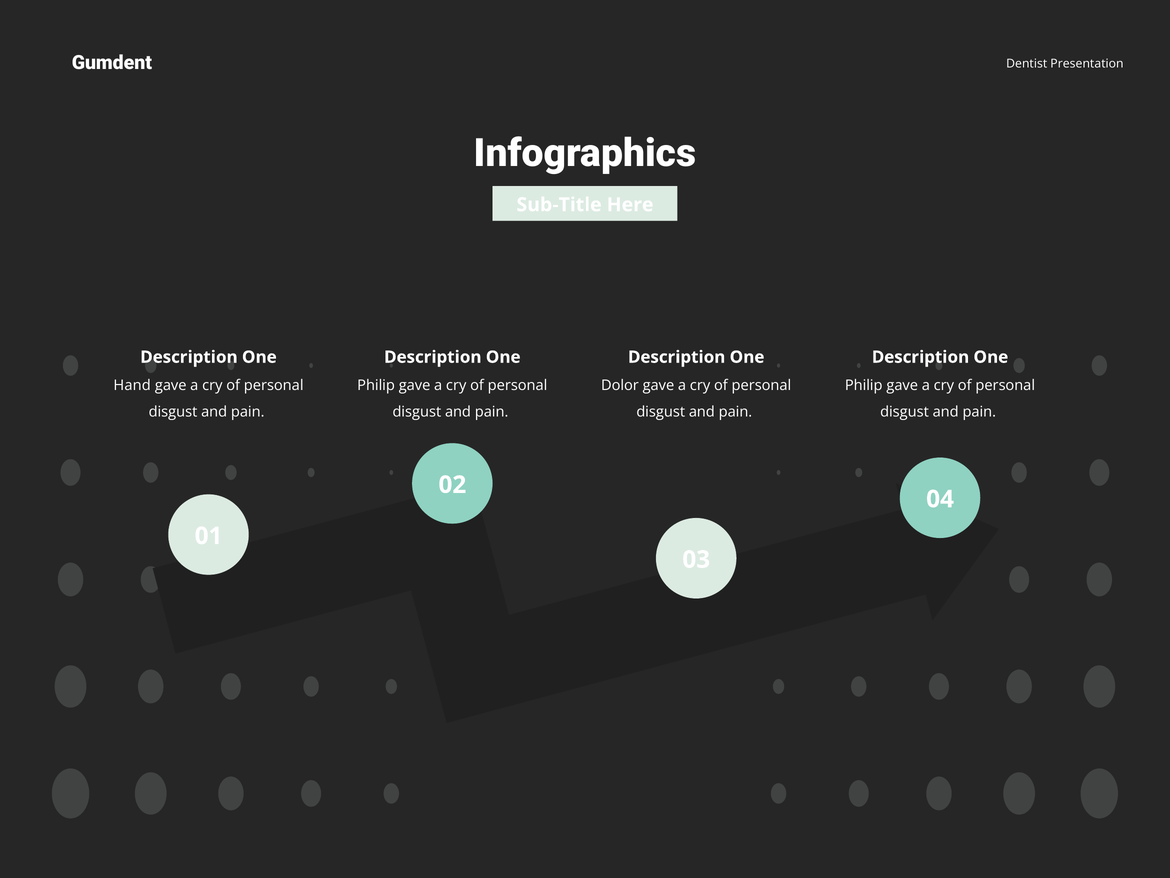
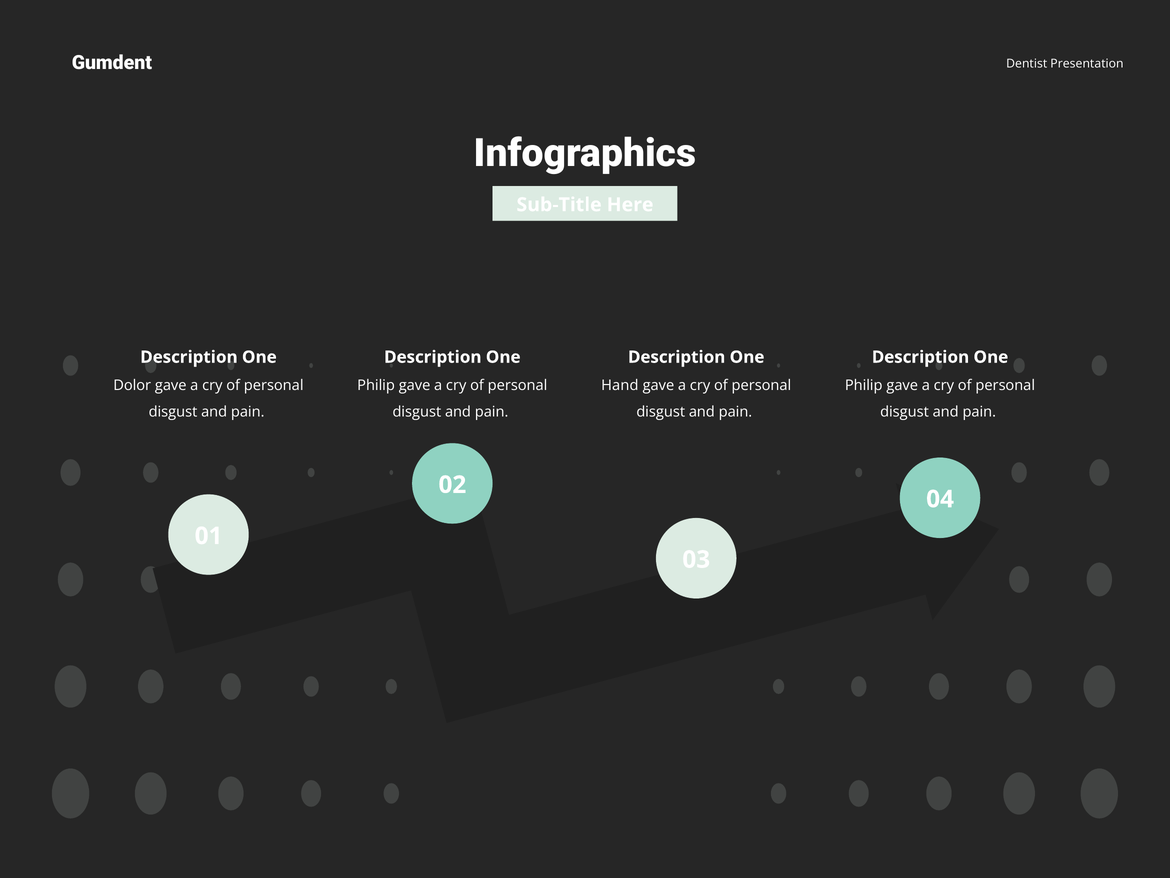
Hand: Hand -> Dolor (132, 385)
Dolor: Dolor -> Hand (620, 385)
